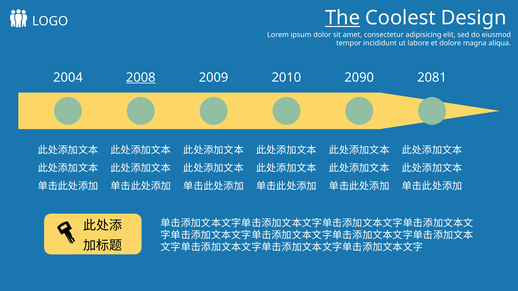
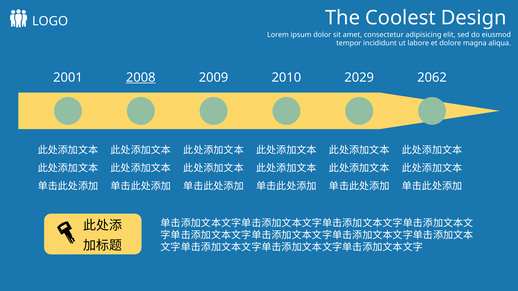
The underline: present -> none (343, 18)
2004: 2004 -> 2001 (68, 78)
2090: 2090 -> 2029 (359, 78)
2081: 2081 -> 2062 (432, 78)
